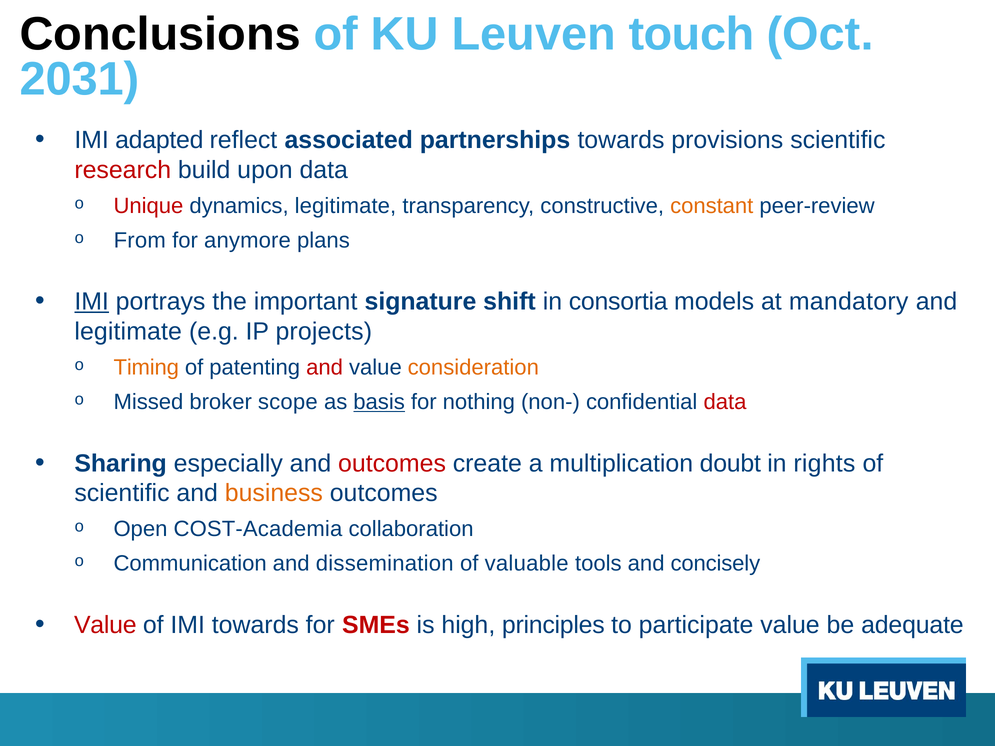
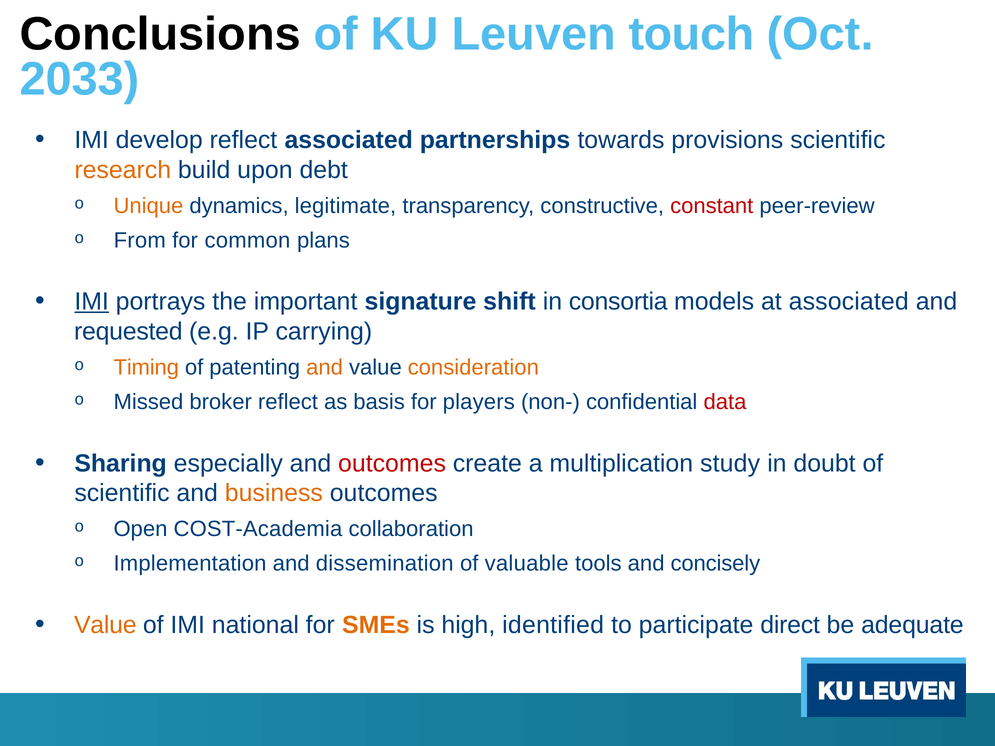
2031: 2031 -> 2033 (80, 79)
adapted: adapted -> develop (159, 140)
research colour: red -> orange (123, 170)
upon data: data -> debt (324, 170)
Unique colour: red -> orange (148, 206)
constant colour: orange -> red (712, 206)
anymore: anymore -> common (247, 240)
at mandatory: mandatory -> associated (849, 302)
legitimate: legitimate -> requested (128, 332)
projects: projects -> carrying (324, 332)
and colour: red -> orange (325, 368)
broker scope: scope -> reflect (288, 402)
basis underline: present -> none (379, 402)
nothing: nothing -> players (479, 402)
doubt: doubt -> study (730, 463)
rights: rights -> doubt (825, 463)
Communication: Communication -> Implementation (190, 564)
Value colour: red -> orange (105, 625)
IMI towards: towards -> national (255, 625)
SMEs colour: red -> orange (376, 625)
principles: principles -> identified (553, 625)
participate value: value -> direct (790, 625)
